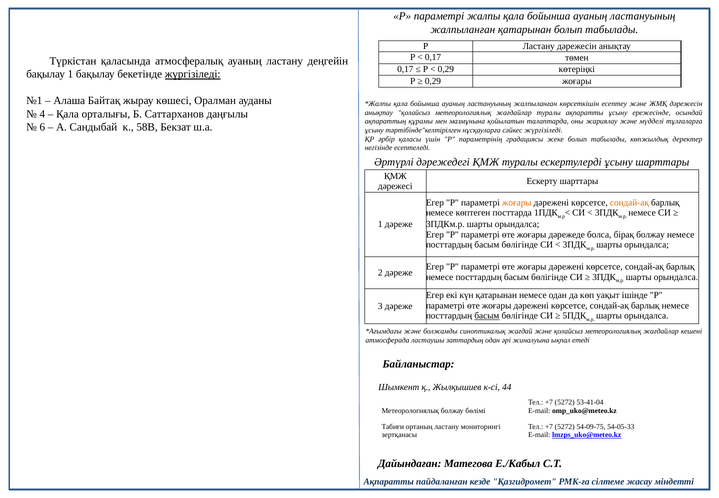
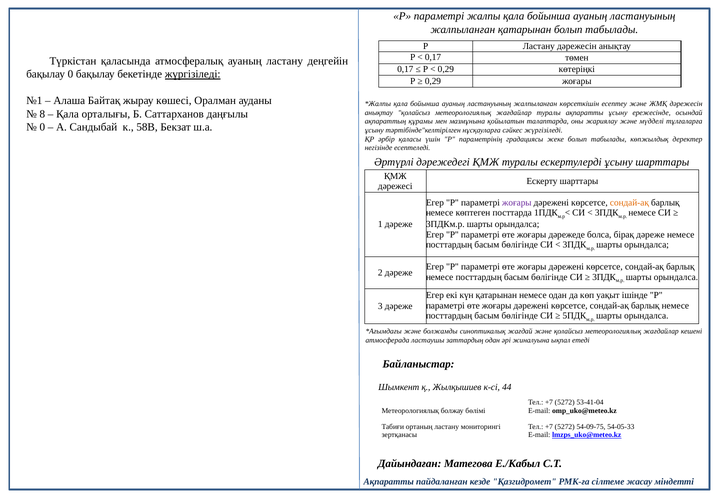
бақылау 1: 1 -> 0 (70, 74)
4: 4 -> 8 (42, 114)
6: 6 -> 0 (42, 127)
жоғары colour: orange -> purple (517, 202)
бірақ болжау: болжау -> дәреже (650, 234)
басым underline: present -> none (487, 316)
